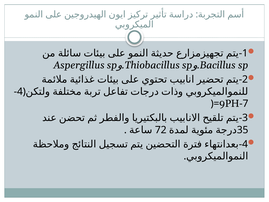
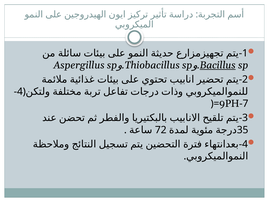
Bacillus underline: none -> present (218, 65)
